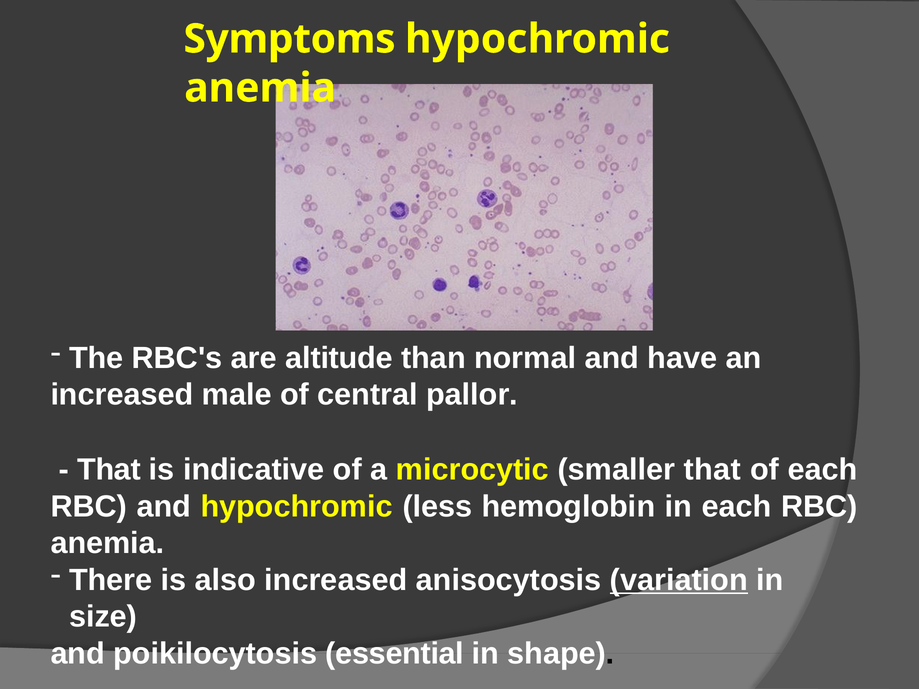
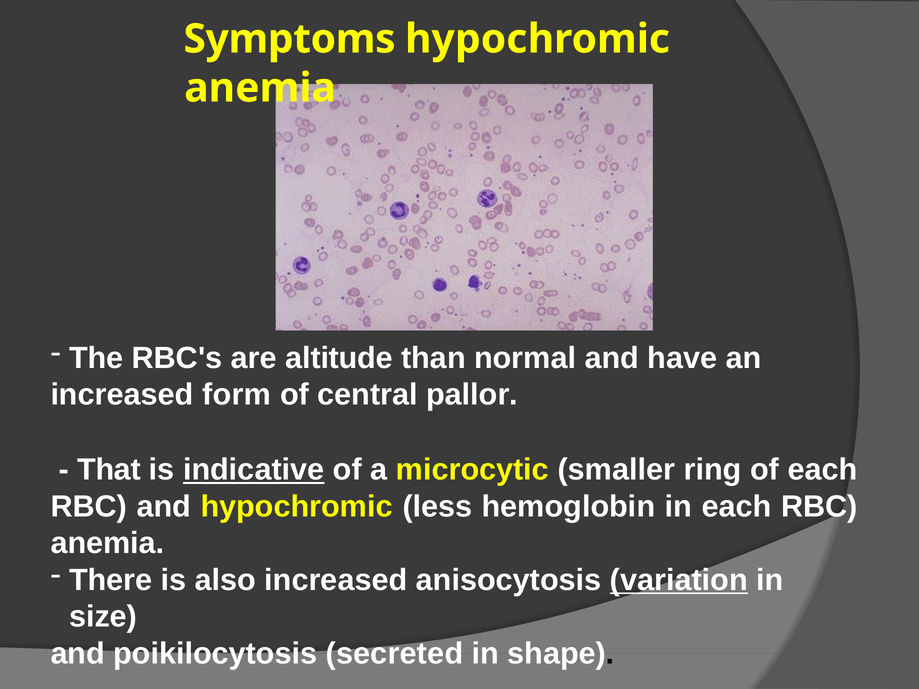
male: male -> form (237, 395)
indicative underline: none -> present (254, 470)
smaller that: that -> ring (713, 470)
essential: essential -> secreted (394, 654)
